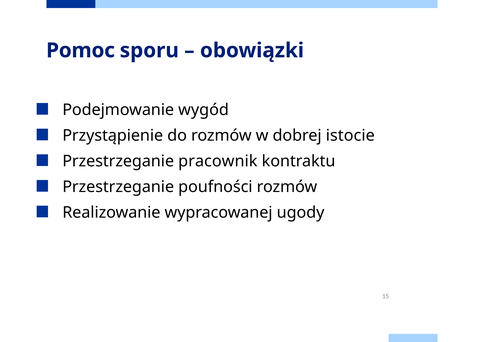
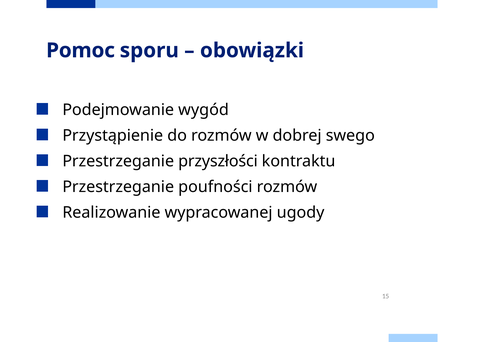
istocie: istocie -> swego (350, 136)
pracownik: pracownik -> przyszłości (218, 161)
